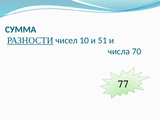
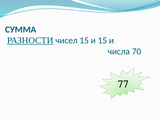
чисел 10: 10 -> 15 (84, 40)
и 51: 51 -> 15 (102, 40)
